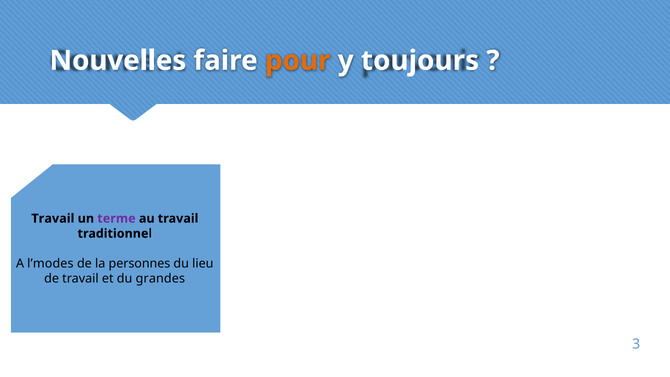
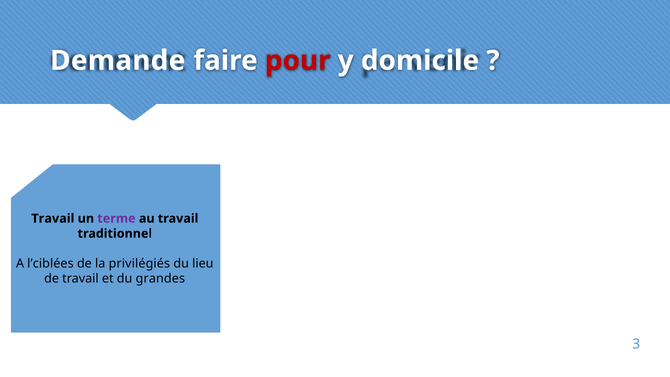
Nouvelles: Nouvelles -> Demande (118, 61)
pour colour: orange -> red (298, 61)
toujours: toujours -> domicile (420, 61)
l’modes: l’modes -> l’ciblées (50, 264)
personnes: personnes -> privilégiés (139, 264)
